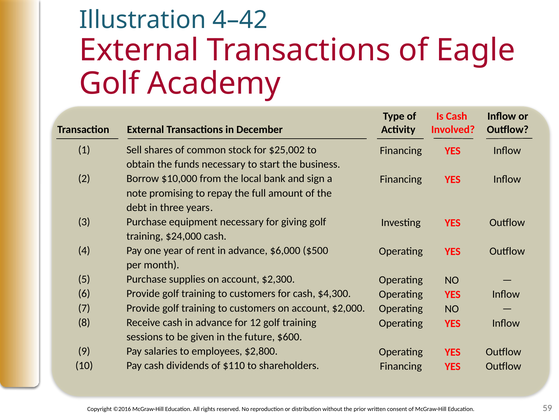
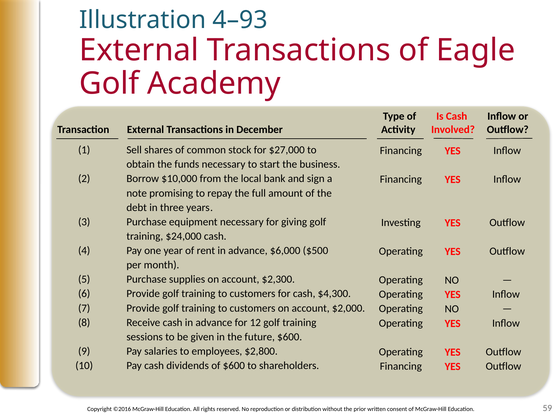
4–42: 4–42 -> 4–93 (240, 20)
$25,002: $25,002 -> $27,000 (287, 150)
of $110: $110 -> $600 (234, 365)
